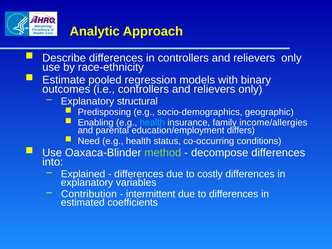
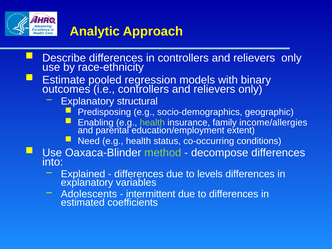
health colour: light blue -> light green (152, 123)
differs: differs -> extent (241, 130)
costly: costly -> levels (210, 174)
Contribution: Contribution -> Adolescents (89, 194)
